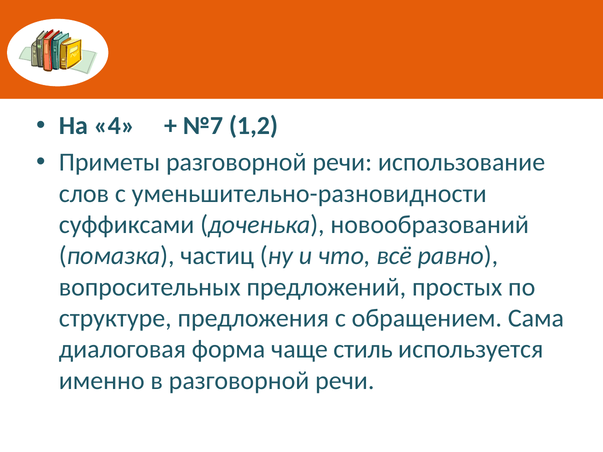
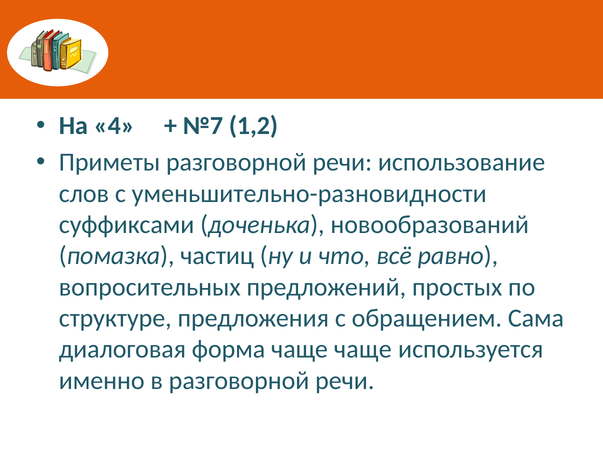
чаще стиль: стиль -> чаще (363, 350)
